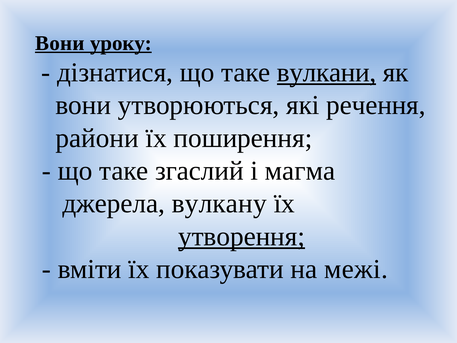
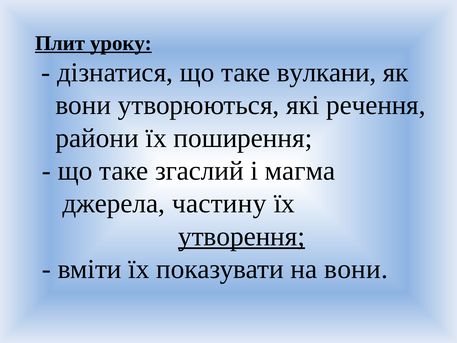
Вони: Вони -> Плит (60, 43)
вулкани underline: present -> none (327, 72)
вулкану: вулкану -> частину (219, 203)
на межі: межі -> вони (356, 269)
